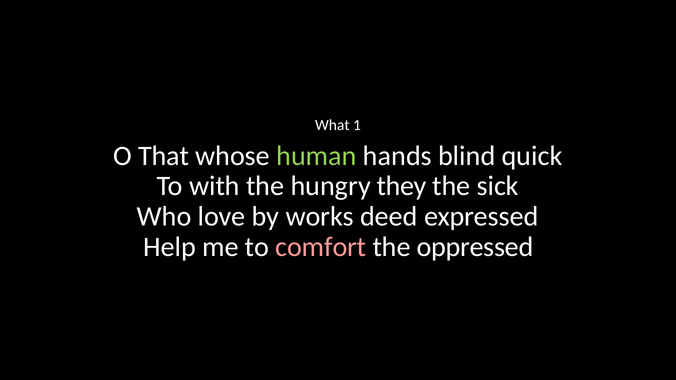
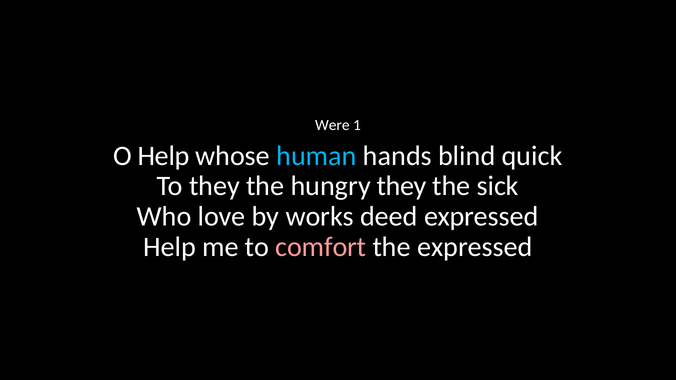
What: What -> Were (332, 125)
O That: That -> Help (164, 156)
human colour: light green -> light blue (316, 156)
To with: with -> they (214, 186)
the oppressed: oppressed -> expressed (475, 247)
